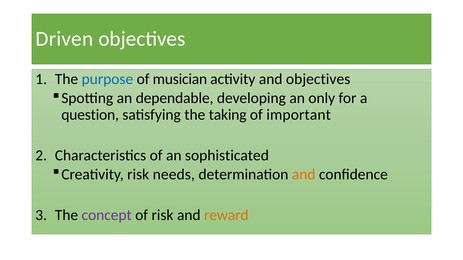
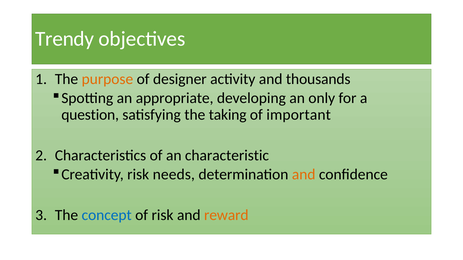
Driven: Driven -> Trendy (65, 39)
purpose colour: blue -> orange (107, 79)
musician: musician -> designer (180, 79)
and objectives: objectives -> thousands (318, 79)
dependable: dependable -> appropriate (175, 98)
sophisticated: sophisticated -> characteristic (227, 156)
concept colour: purple -> blue (107, 215)
